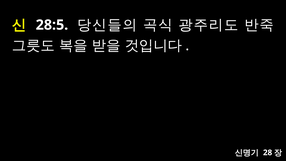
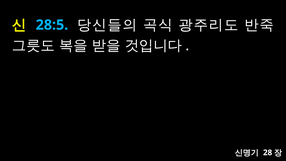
28:5 colour: white -> light blue (52, 25)
